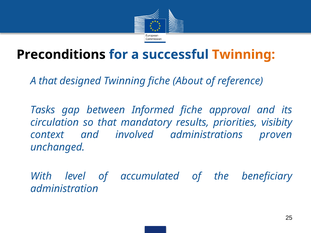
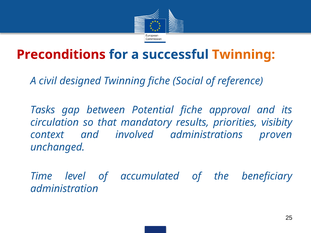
Preconditions colour: black -> red (61, 55)
A that: that -> civil (48, 81)
About: About -> Social (188, 81)
Informed: Informed -> Potential (153, 110)
With: With -> Time (41, 176)
